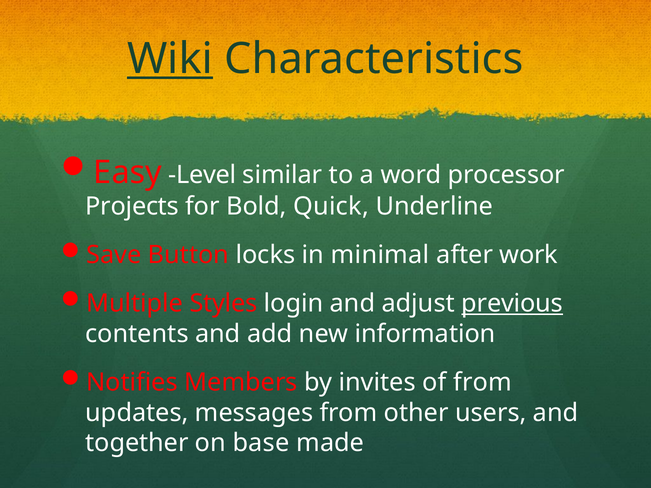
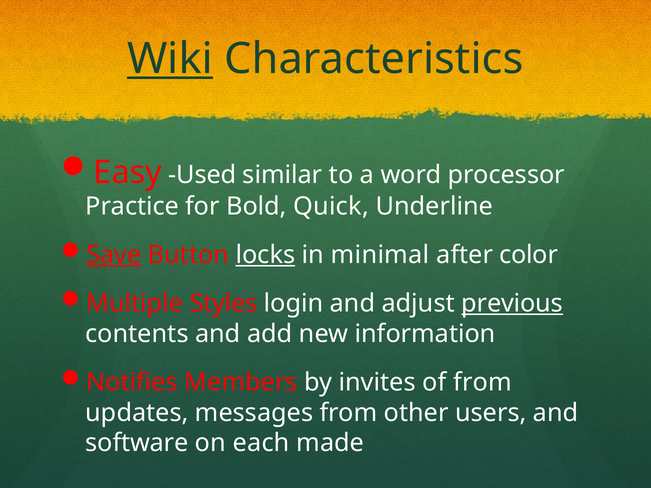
Level: Level -> Used (202, 175)
Projects: Projects -> Practice (132, 207)
Save underline: none -> present (114, 255)
locks underline: none -> present (265, 255)
work: work -> color (529, 255)
together: together -> software (137, 443)
base: base -> each (261, 443)
